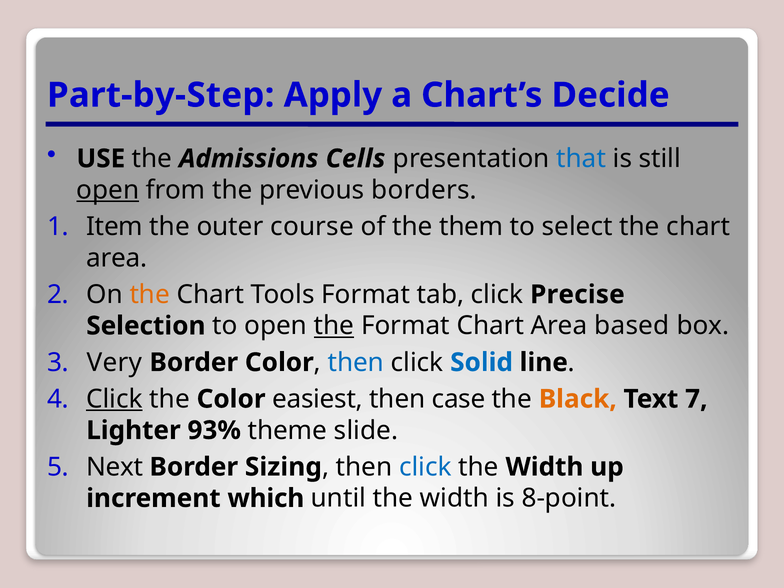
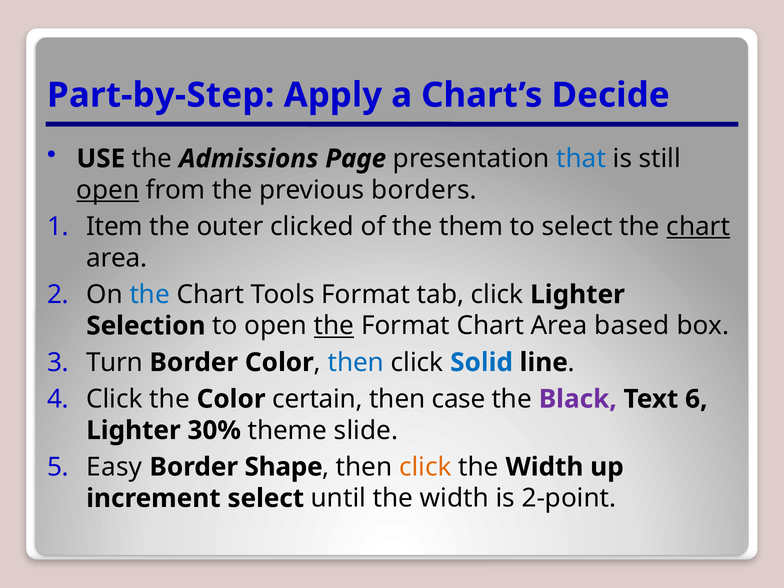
Cells: Cells -> Page (356, 159)
course: course -> clicked (312, 227)
chart underline: none -> present (698, 227)
the colour: orange -> blue (150, 295)
click Precise: Precise -> Lighter (577, 295)
Very: Very -> Turn (115, 362)
Click underline: present -> none (114, 399)
easiest: easiest -> certain (317, 399)
Black colour: orange -> purple (578, 399)
7: 7 -> 6 (696, 399)
93%: 93% -> 30% (214, 430)
Next: Next -> Easy (114, 467)
Sizing: Sizing -> Shape (284, 467)
click colour: blue -> orange (425, 467)
increment which: which -> select (266, 498)
8-point: 8-point -> 2-point (569, 498)
